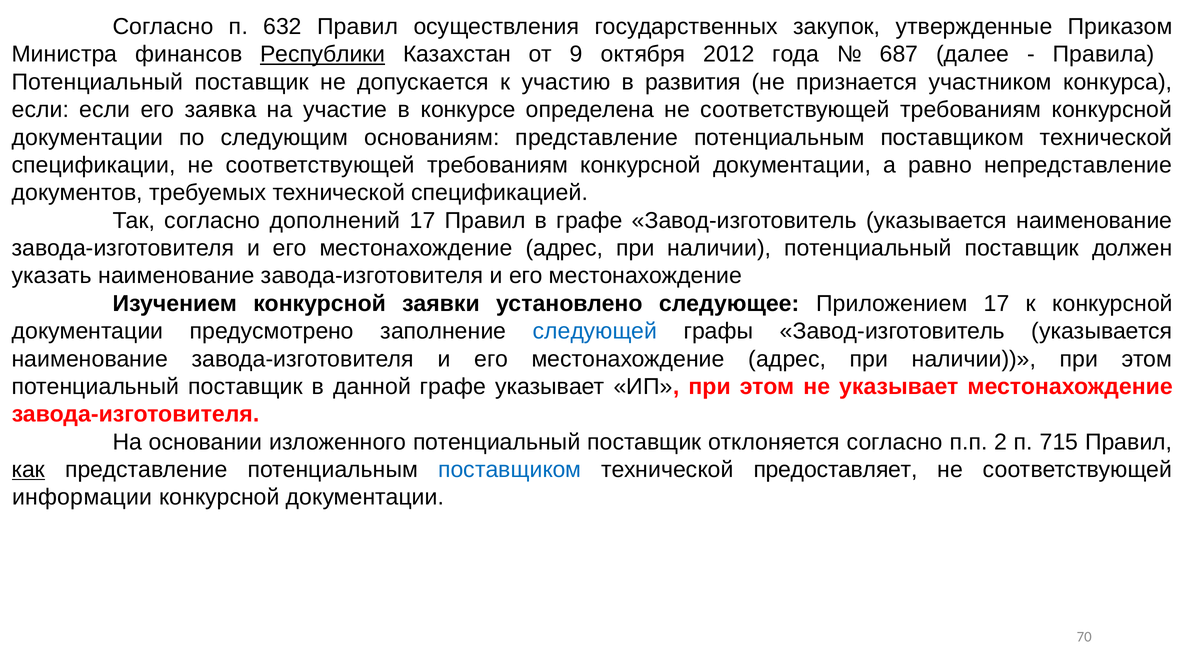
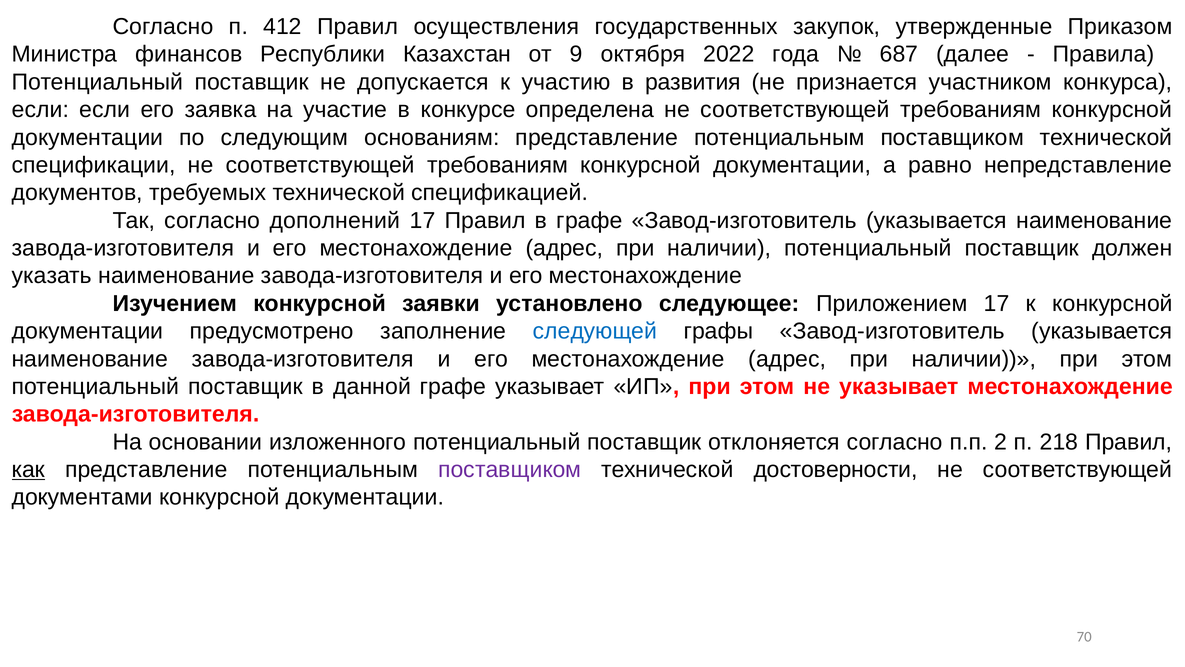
632: 632 -> 412 (283, 27)
Республики underline: present -> none (323, 54)
2012: 2012 -> 2022 (729, 54)
715: 715 -> 218 (1059, 442)
поставщиком colour: blue -> purple (510, 469)
предоставляет: предоставляет -> достоверности (836, 469)
информации: информации -> документами (82, 497)
